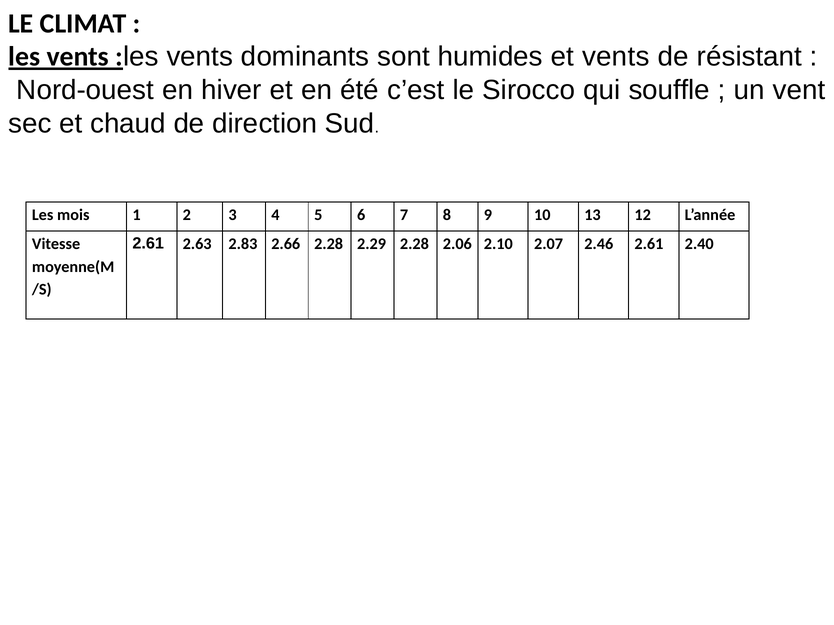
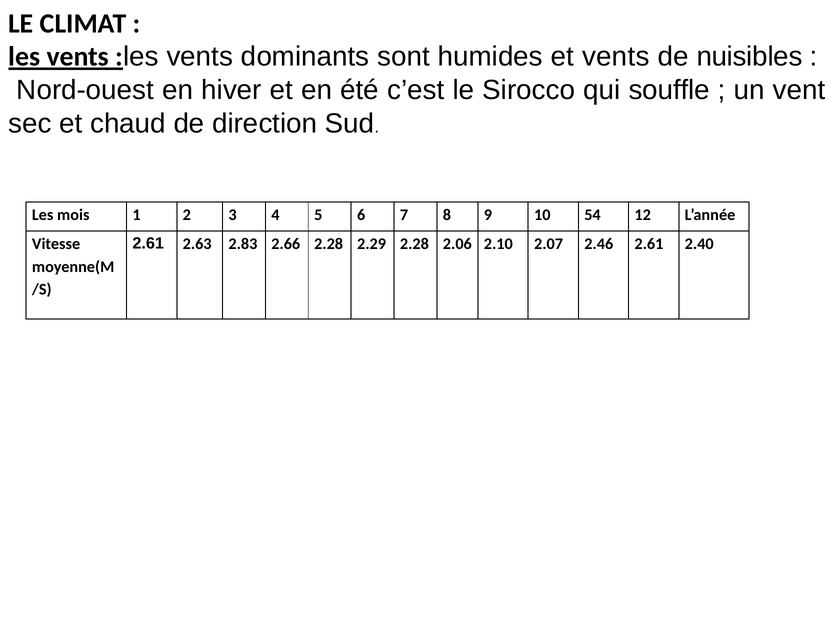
résistant: résistant -> nuisibles (750, 57)
13: 13 -> 54 (592, 215)
